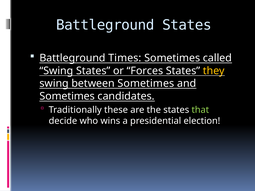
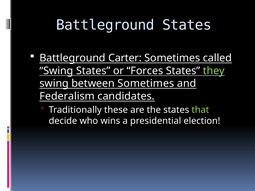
Times: Times -> Carter (125, 58)
they colour: yellow -> light green (214, 71)
Sometimes: Sometimes -> Federalism (67, 96)
